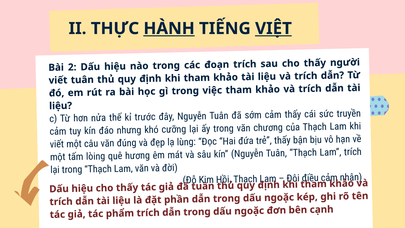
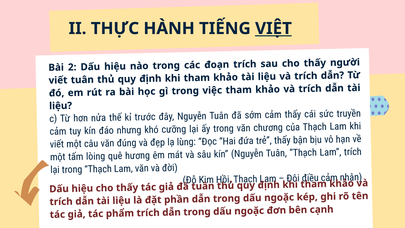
HÀNH underline: present -> none (169, 28)
